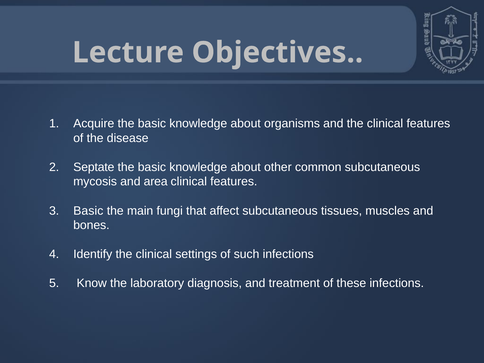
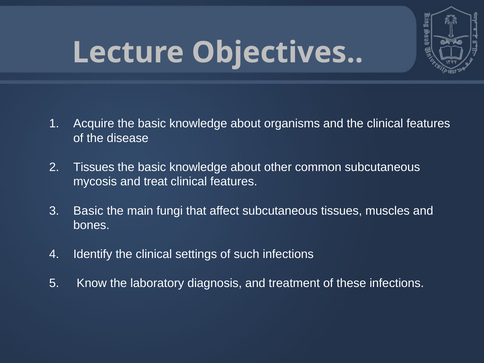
Septate: Septate -> Tissues (94, 167)
area: area -> treat (156, 182)
